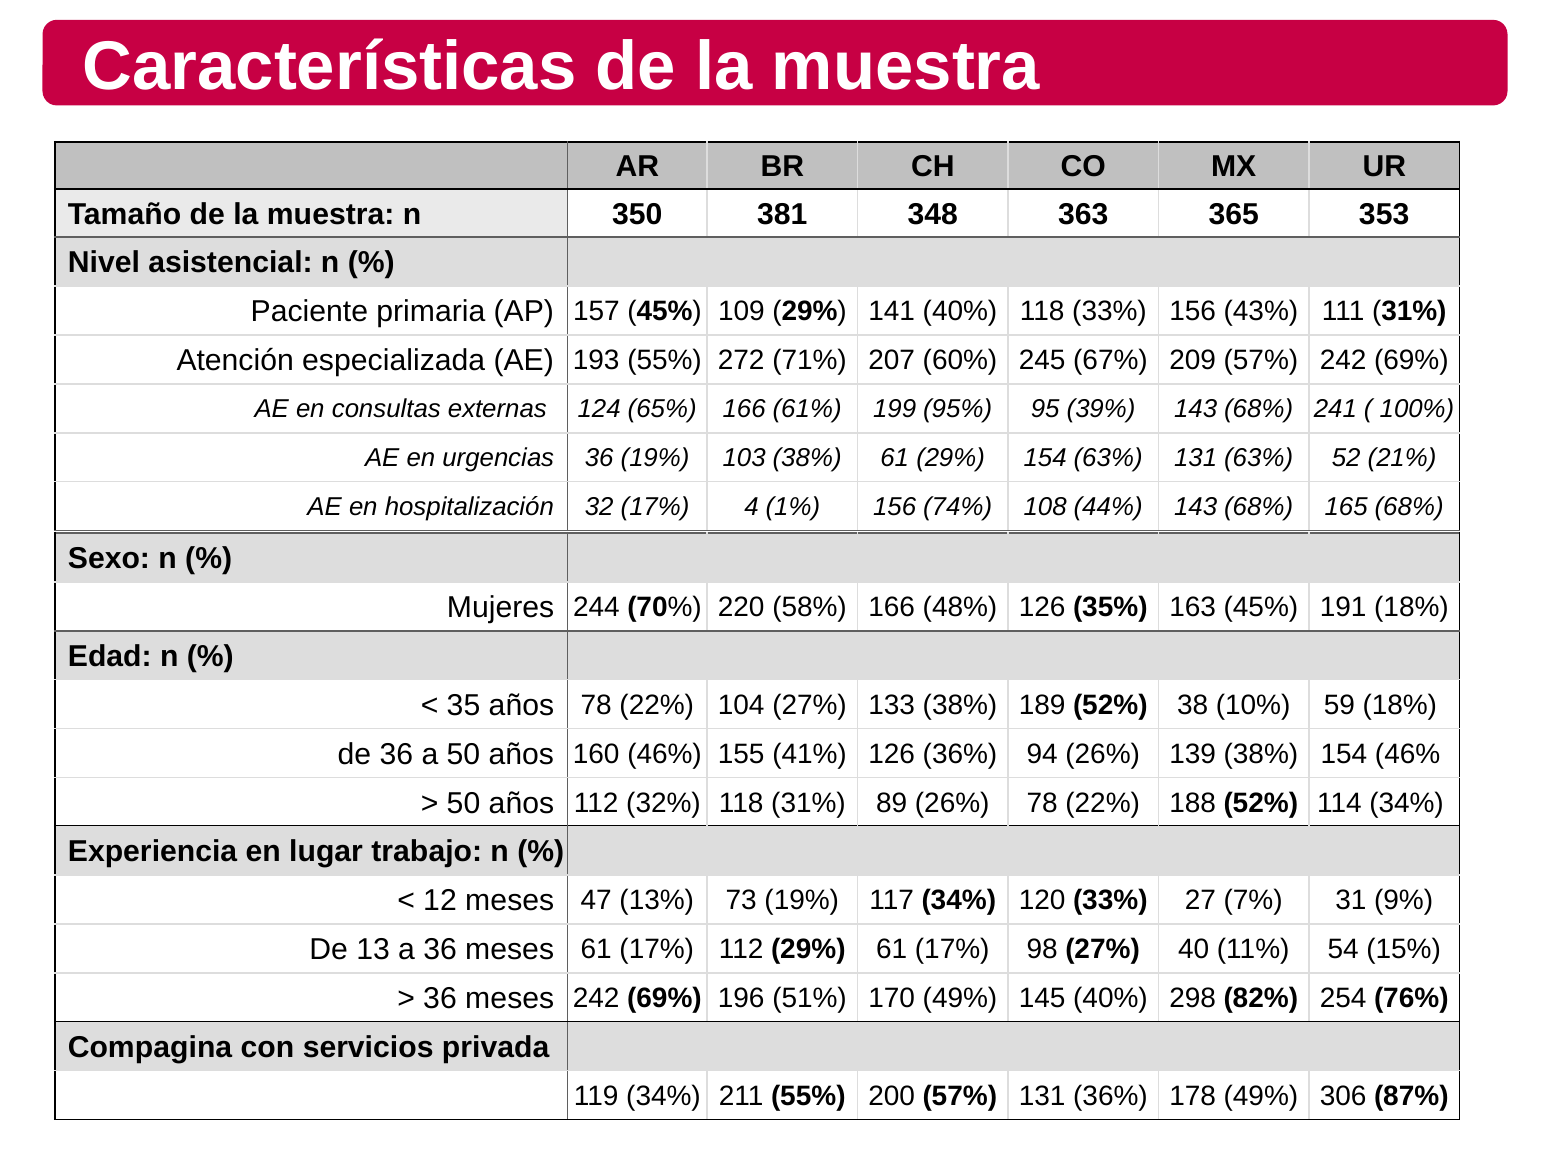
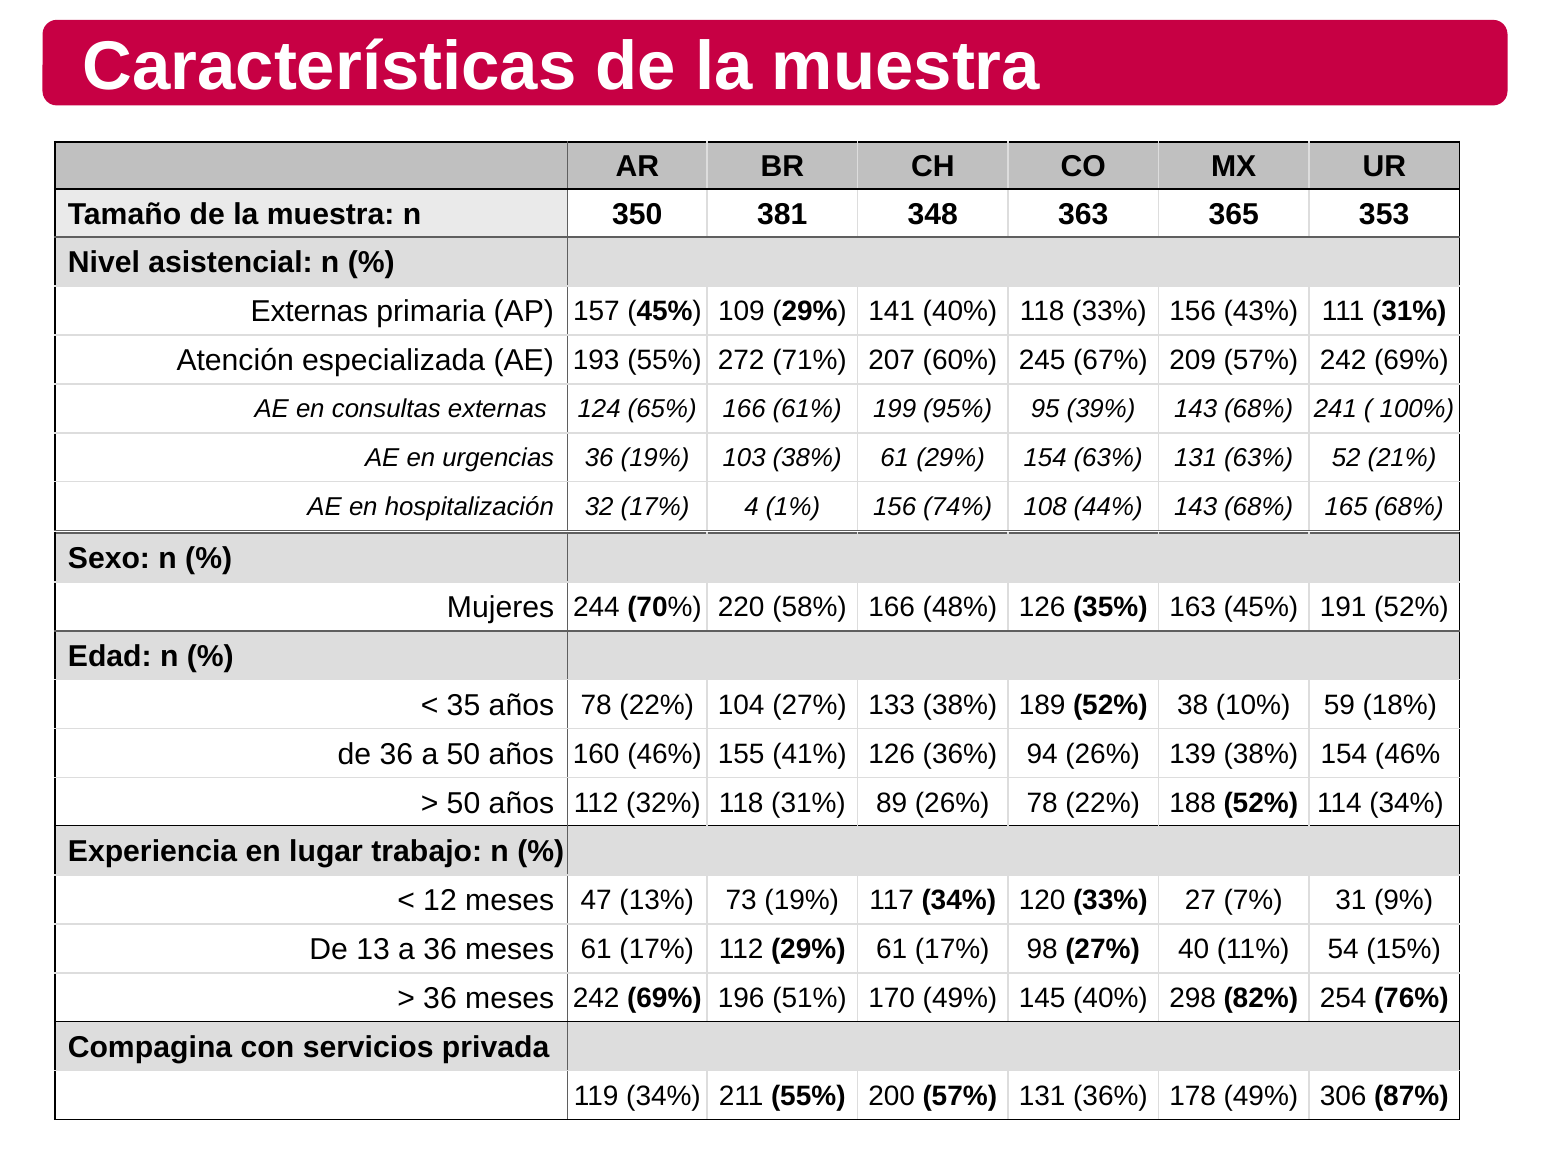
Paciente: Paciente -> Externas (309, 311)
191 18%: 18% -> 52% (1411, 607)
